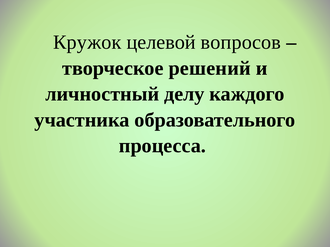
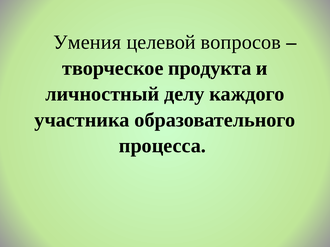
Кружок: Кружок -> Умения (87, 42)
решений: решений -> продукта (210, 68)
